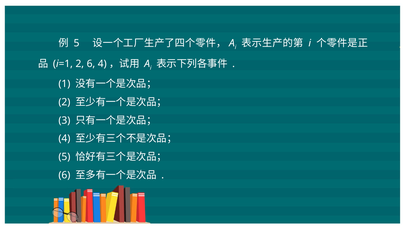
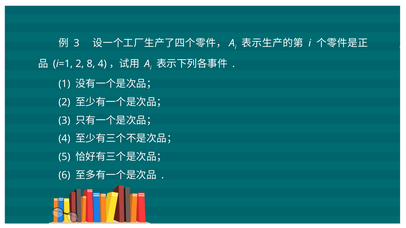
5: 5 -> 3 (77, 43)
2 6: 6 -> 8 (91, 64)
